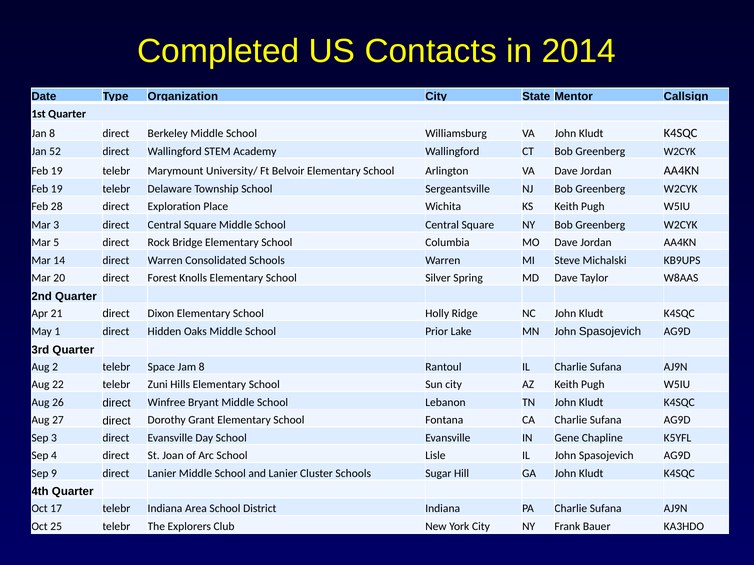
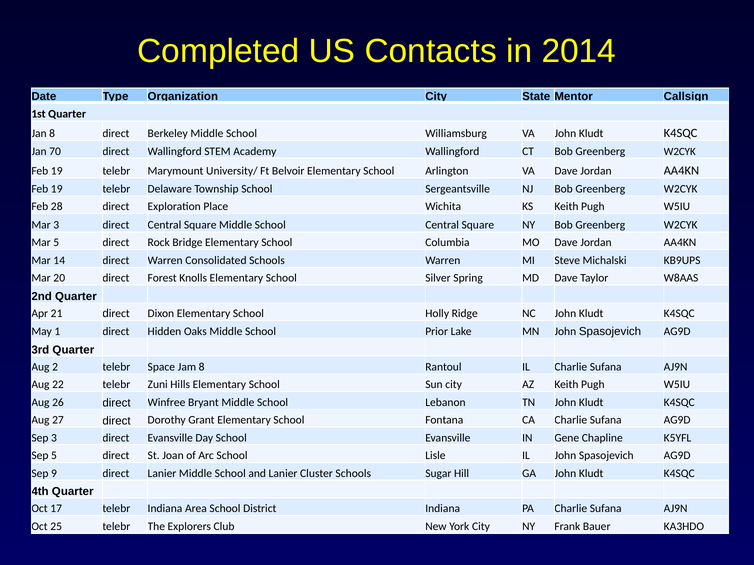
52: 52 -> 70 (55, 151)
Sep 4: 4 -> 5 (54, 456)
